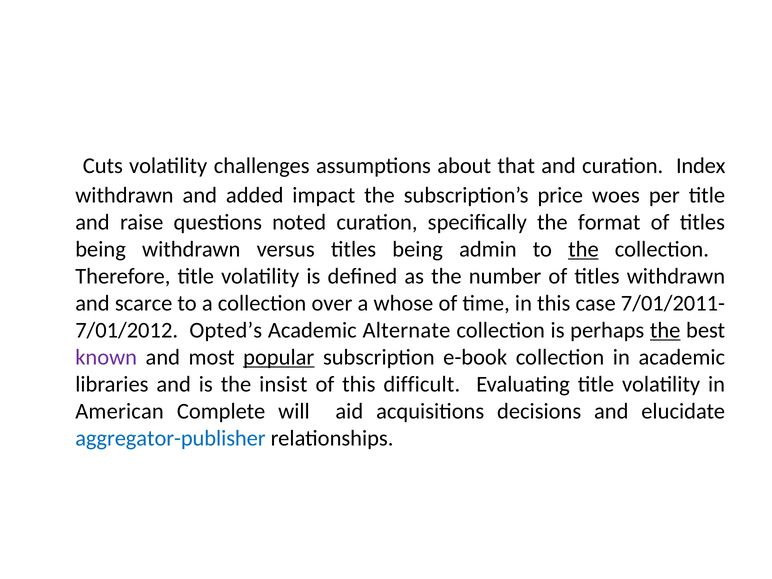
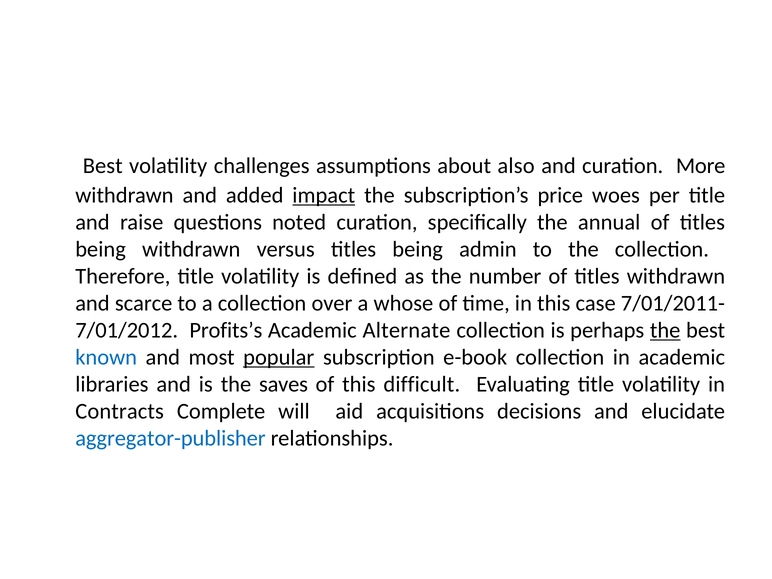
Cuts: Cuts -> Best (103, 166)
that: that -> also (516, 166)
Index: Index -> More (701, 166)
impact underline: none -> present (324, 195)
format: format -> annual (609, 222)
the underline: present -> none (583, 249)
Opted’s: Opted’s -> Profits’s (226, 330)
known colour: purple -> blue (106, 357)
insist: insist -> saves (284, 384)
American: American -> Contracts (120, 411)
